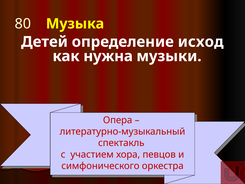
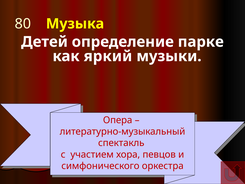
исход: исход -> парке (201, 42)
нужна: нужна -> яркий (108, 56)
